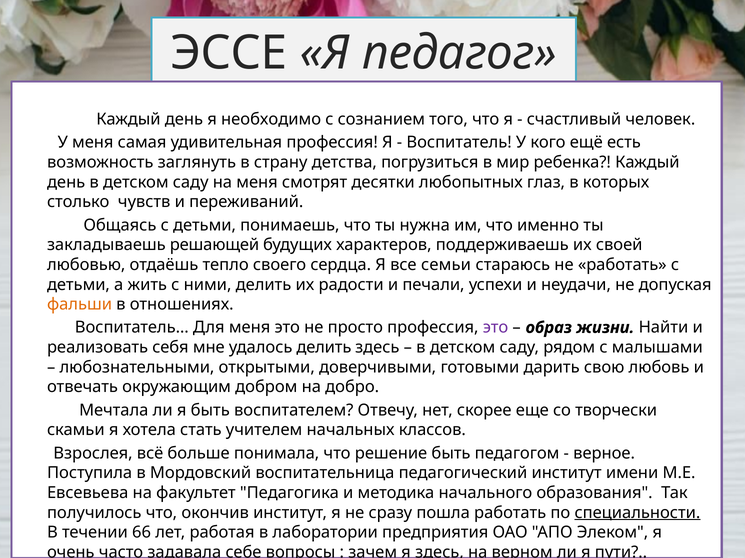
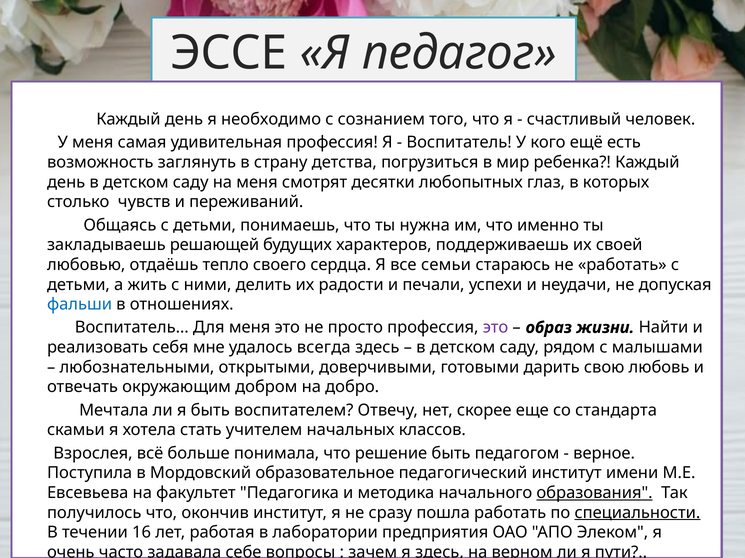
фальши colour: orange -> blue (80, 305)
удалось делить: делить -> всегда (324, 348)
творчески: творчески -> стандарта (616, 411)
воспитательница: воспитательница -> образовательное (325, 474)
образования underline: none -> present (595, 493)
66: 66 -> 16 (142, 533)
